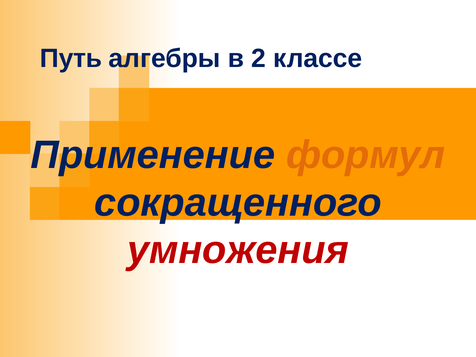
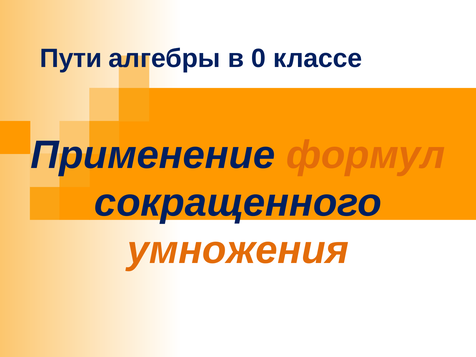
Путь: Путь -> Пути (71, 59)
2: 2 -> 0 (259, 59)
умножения colour: red -> orange (238, 250)
